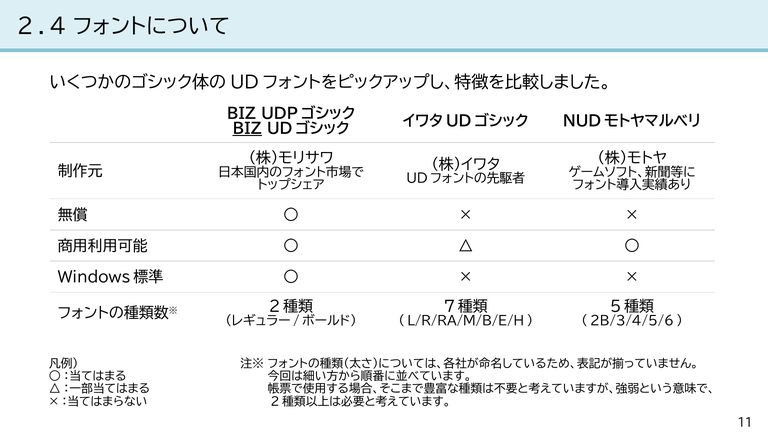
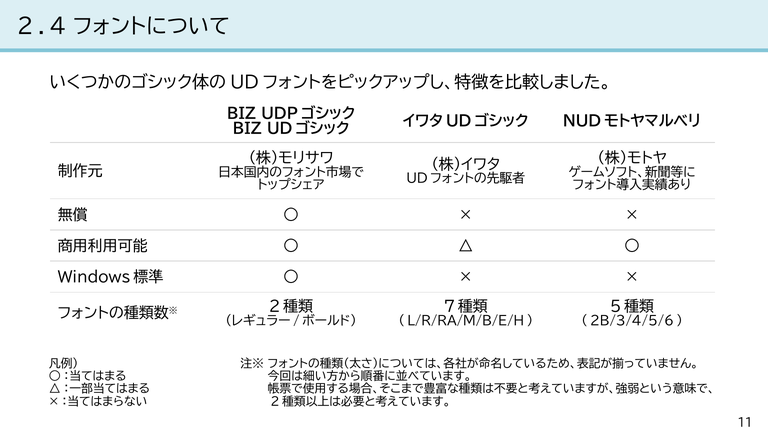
BIZ underline: present -> none (247, 129)
